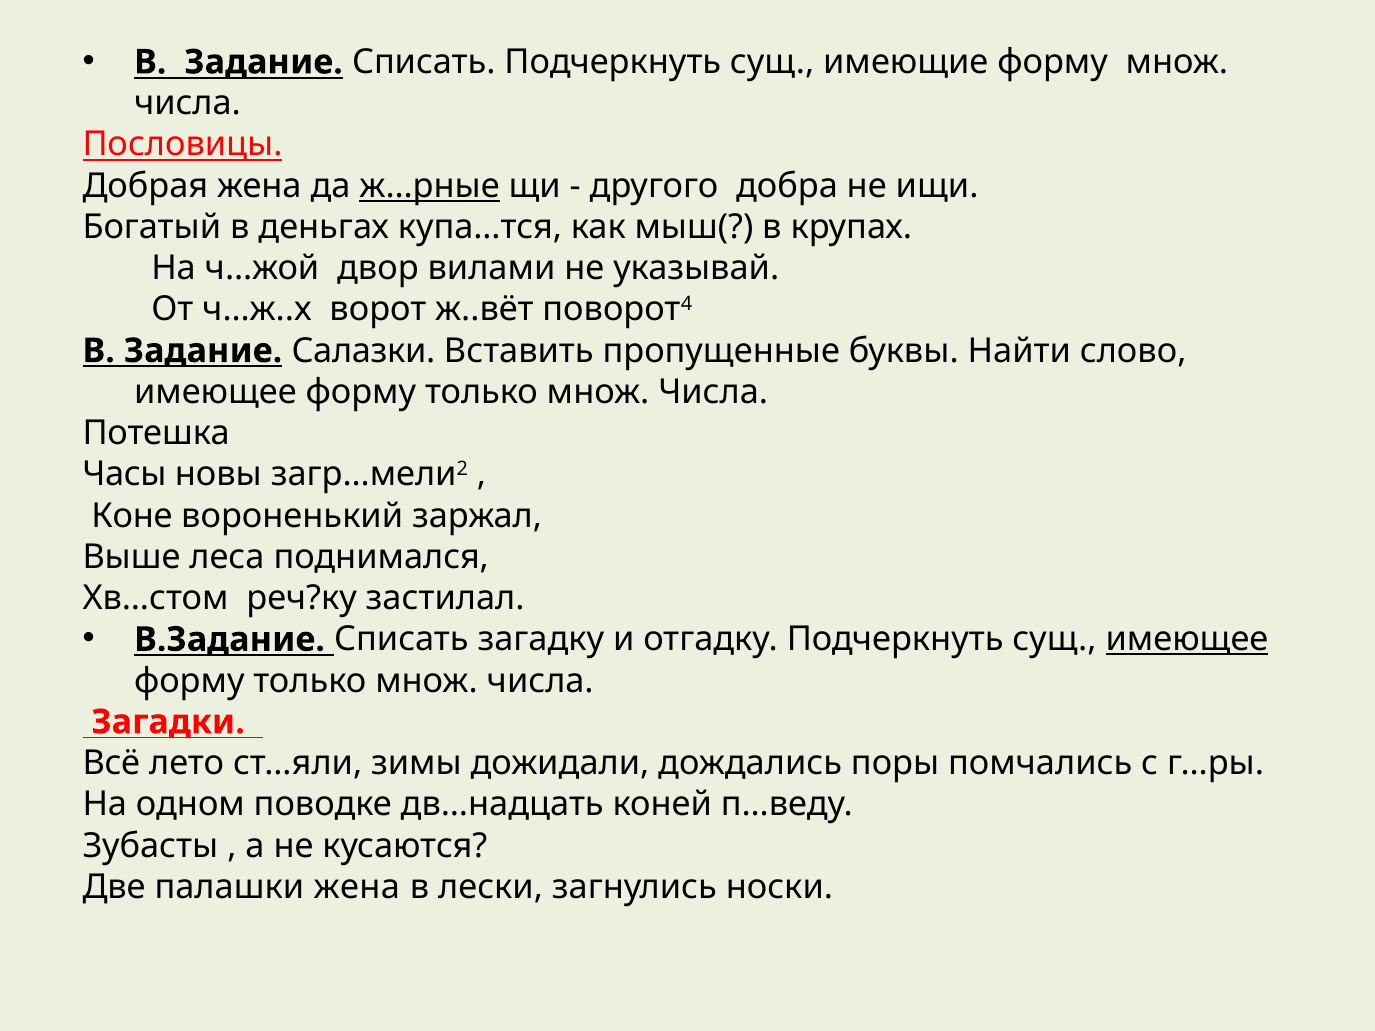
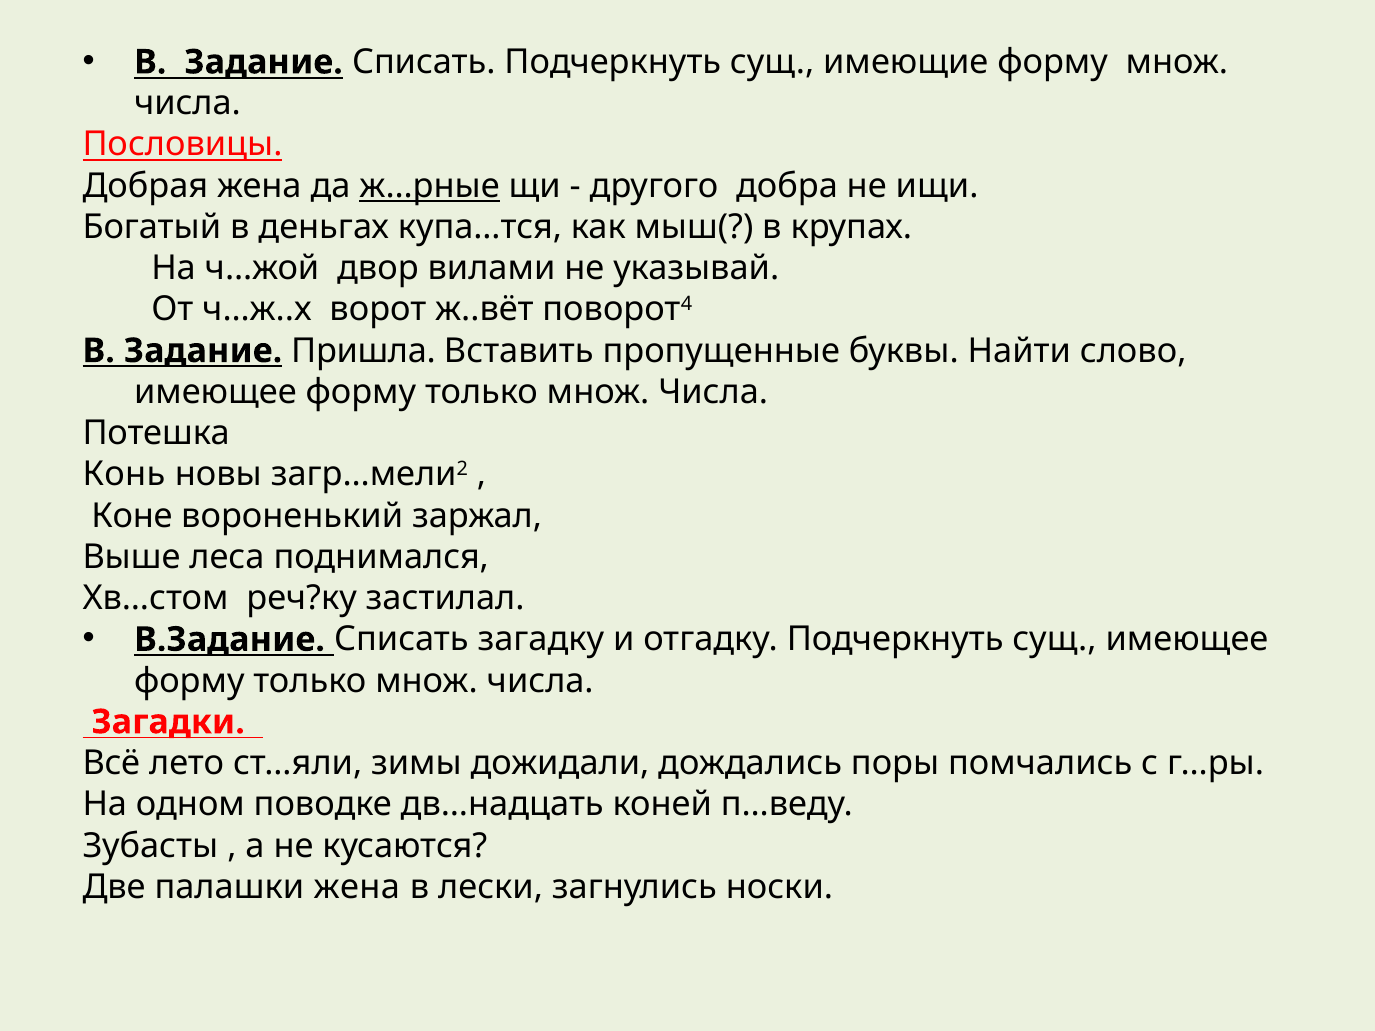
Салазки: Салазки -> Пришла (363, 351)
Часы: Часы -> Конь (124, 475)
имеющее underline: present -> none (1187, 640)
